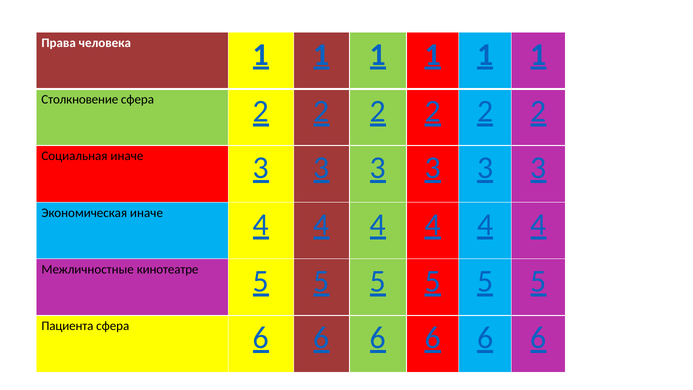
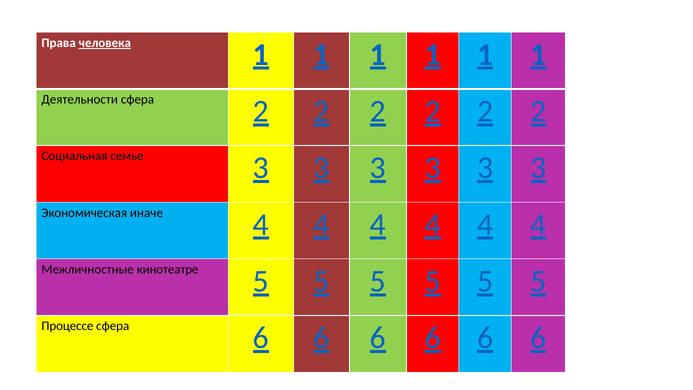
человека underline: none -> present (105, 43)
Столкновение: Столкновение -> Деятельности (80, 99)
Социальная иначе: иначе -> семье (127, 156)
Пациента: Пациента -> Процессе (67, 326)
